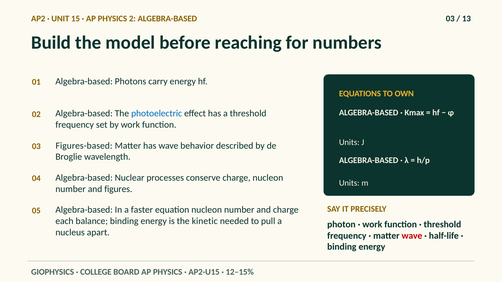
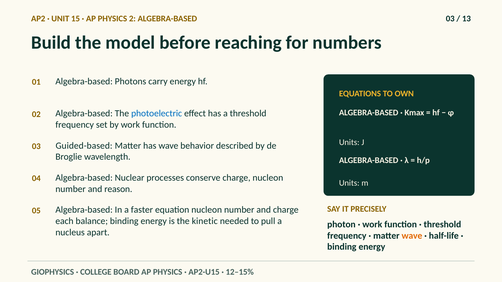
Figures-based: Figures-based -> Guided-based (84, 146)
figures: figures -> reason (118, 189)
wave colour: red -> orange (412, 236)
